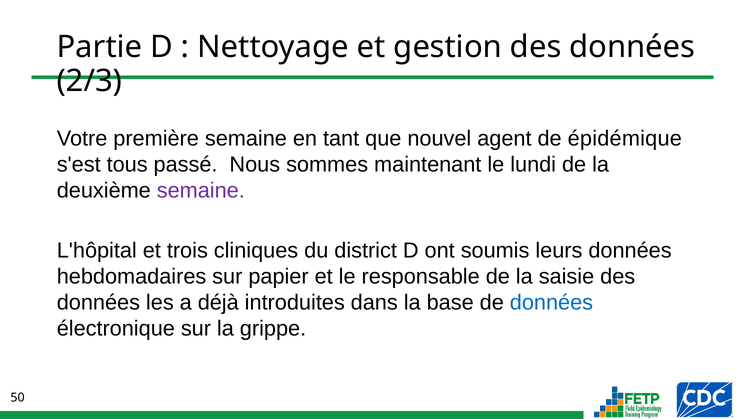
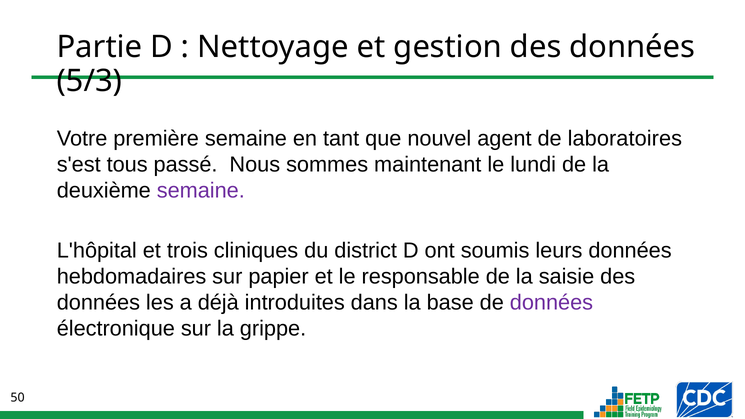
2/3: 2/3 -> 5/3 (89, 81)
épidémique: épidémique -> laboratoires (625, 138)
données colour: blue -> purple (551, 303)
